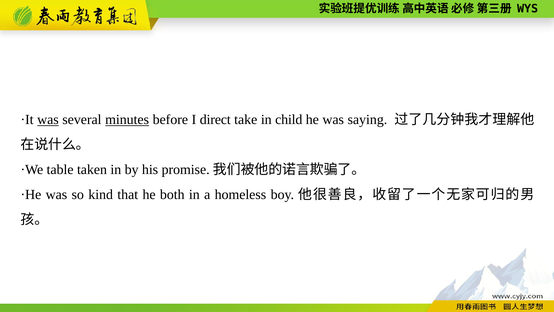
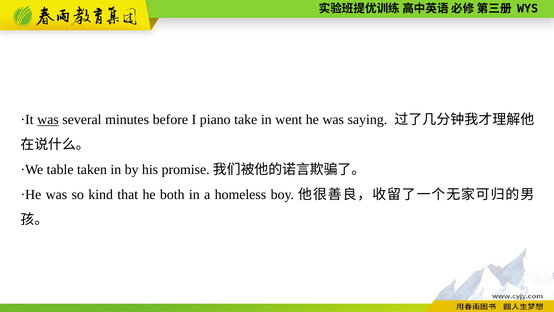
minutes underline: present -> none (127, 120)
direct: direct -> piano (215, 120)
child: child -> went (289, 120)
